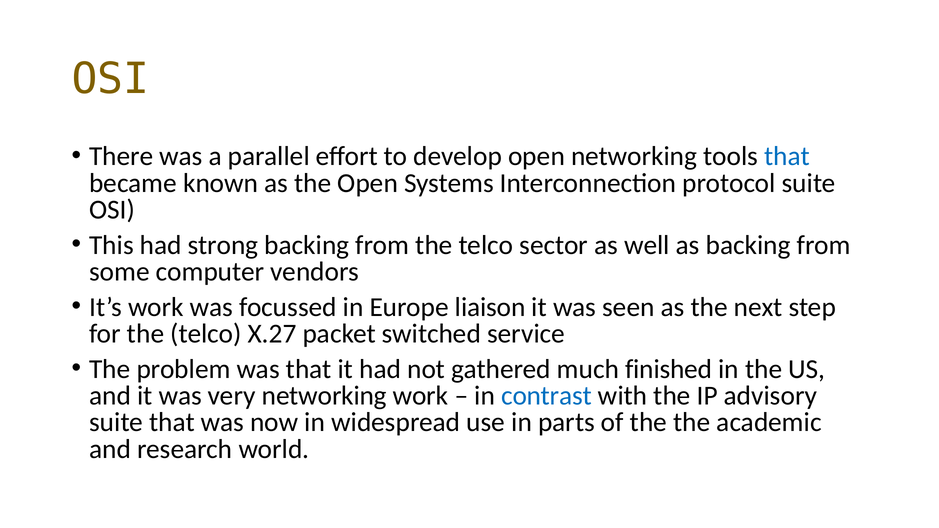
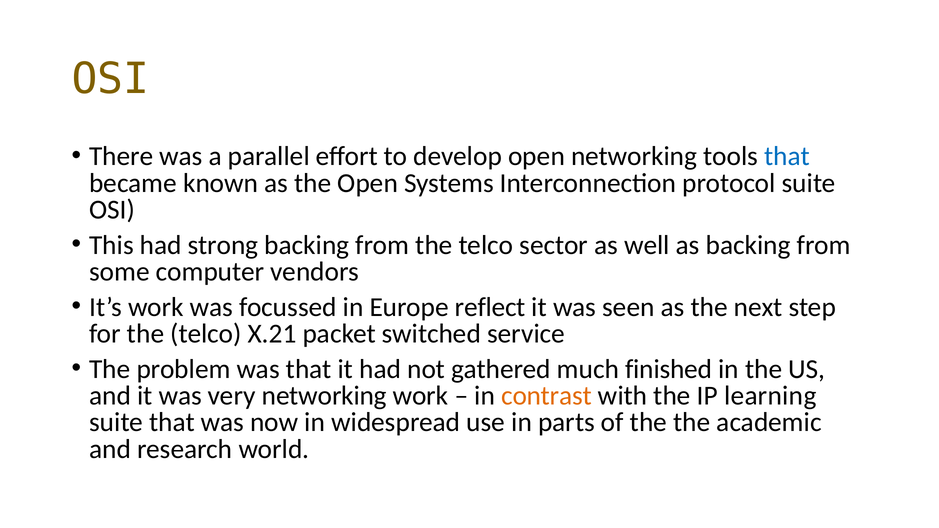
liaison: liaison -> reflect (490, 307)
X.27: X.27 -> X.21 (272, 334)
contrast colour: blue -> orange (547, 396)
advisory: advisory -> learning (770, 396)
